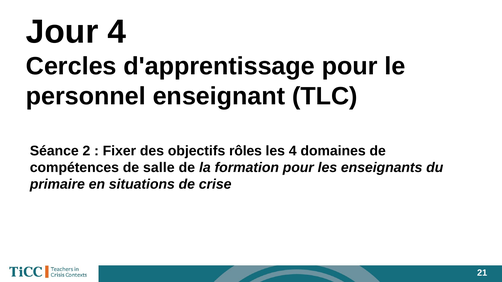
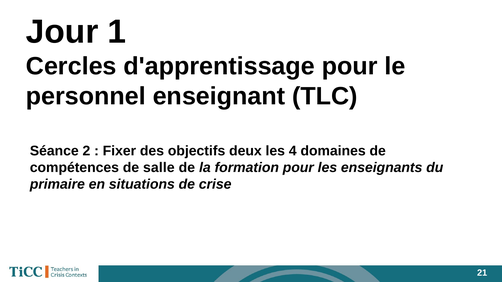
Jour 4: 4 -> 1 (117, 32)
rôles: rôles -> deux (245, 151)
